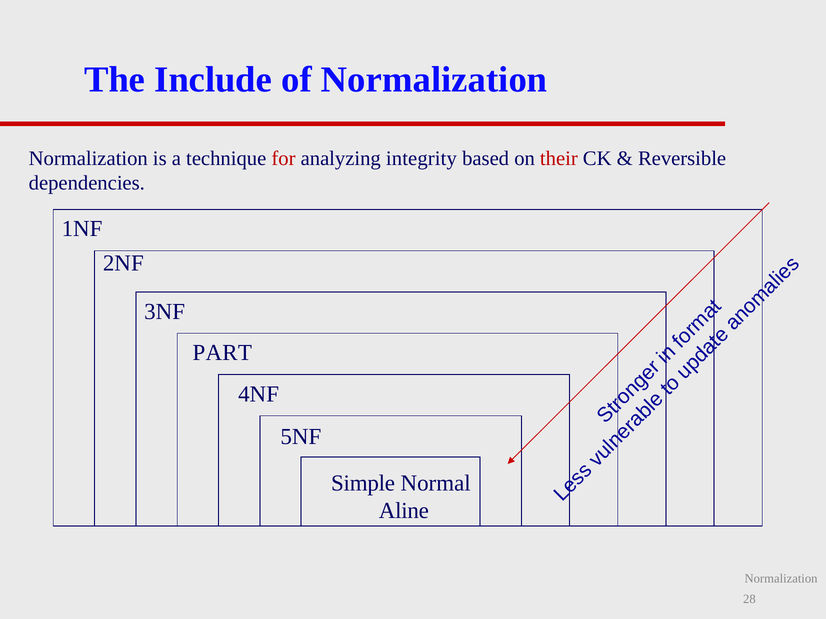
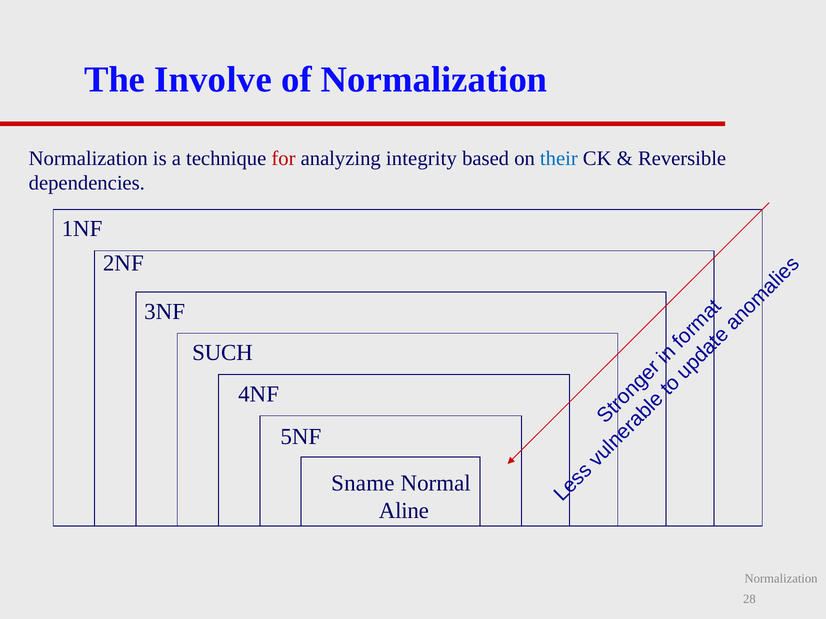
Include: Include -> Involve (213, 80)
their colour: red -> blue (559, 158)
PART: PART -> SUCH (222, 353)
Simple: Simple -> Sname (363, 484)
